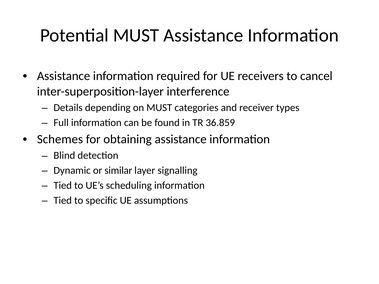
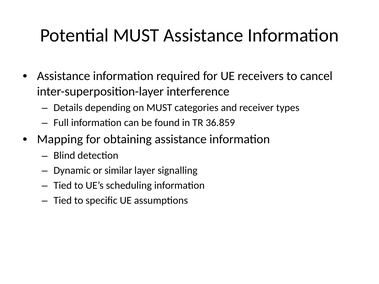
Schemes: Schemes -> Mapping (60, 139)
